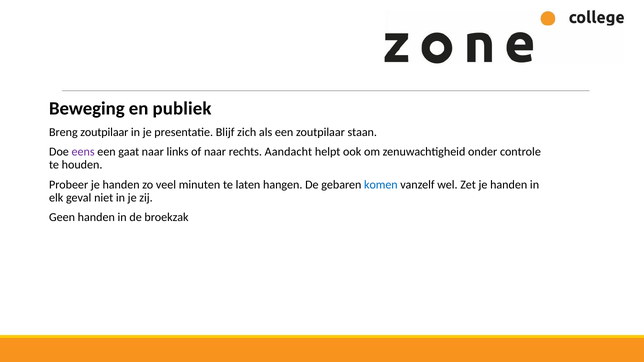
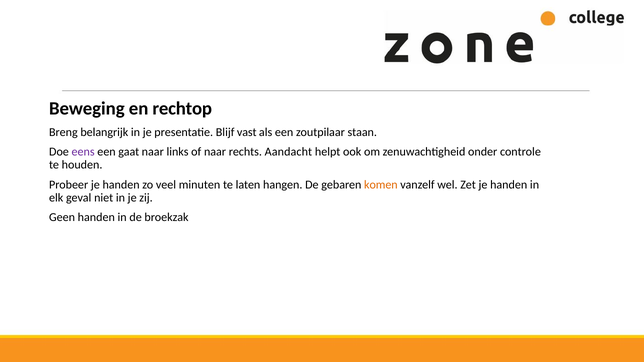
publiek: publiek -> rechtop (182, 109)
Breng zoutpilaar: zoutpilaar -> belangrijk (104, 132)
zich: zich -> vast (247, 132)
komen colour: blue -> orange (381, 185)
